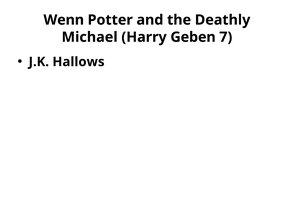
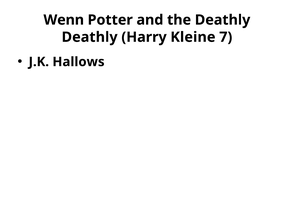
Michael: Michael -> Deathly (90, 37)
Geben: Geben -> Kleine (193, 37)
